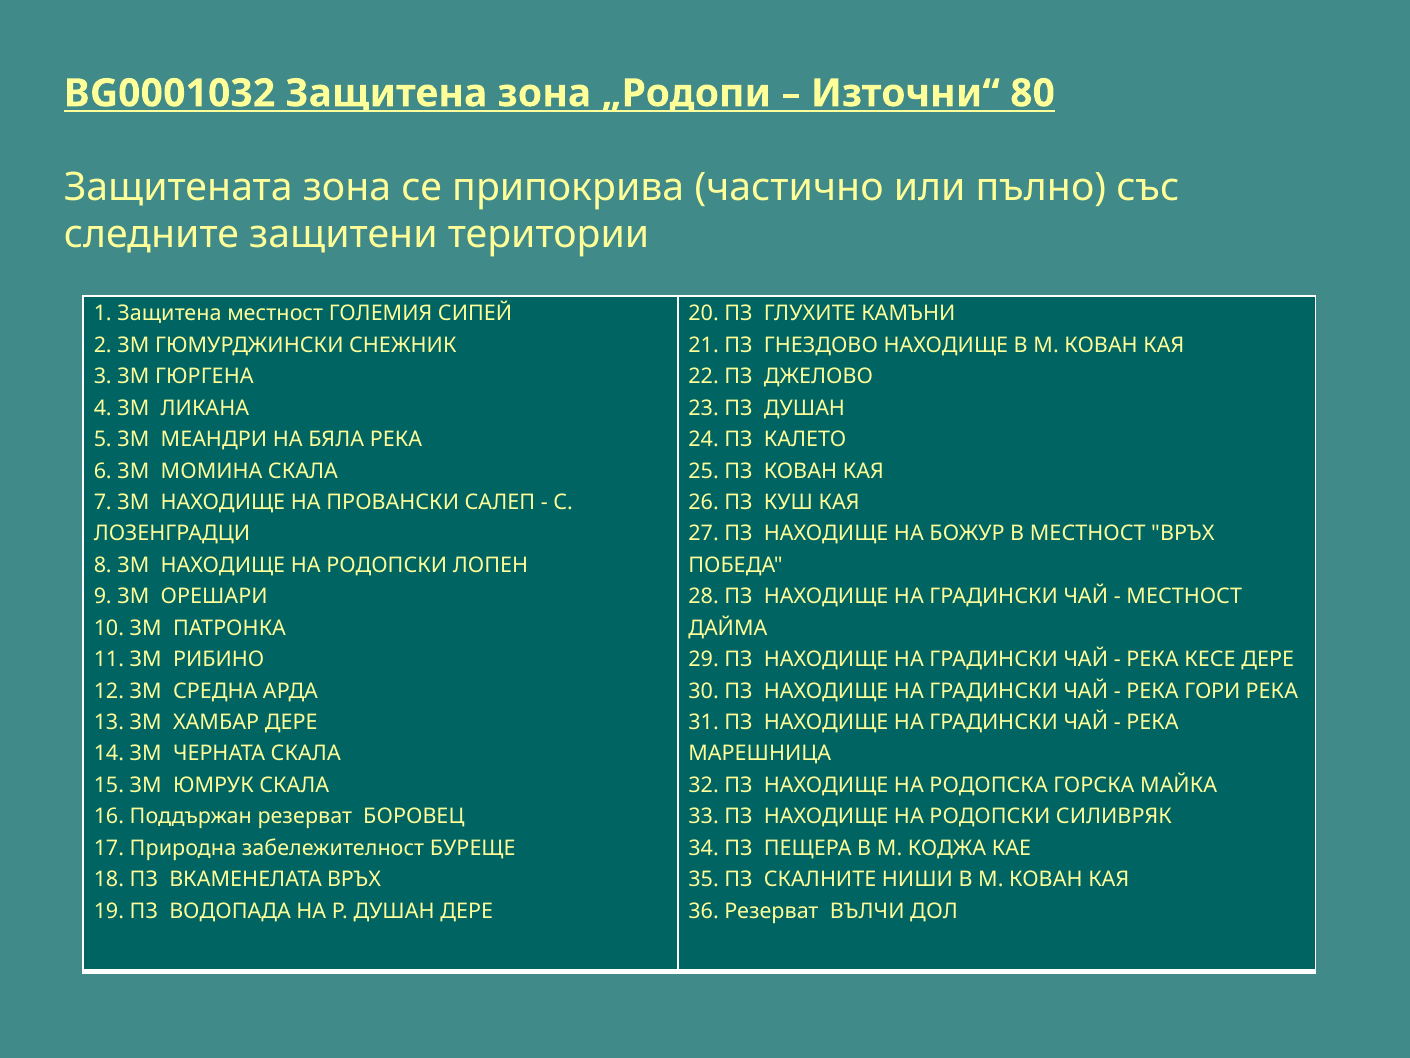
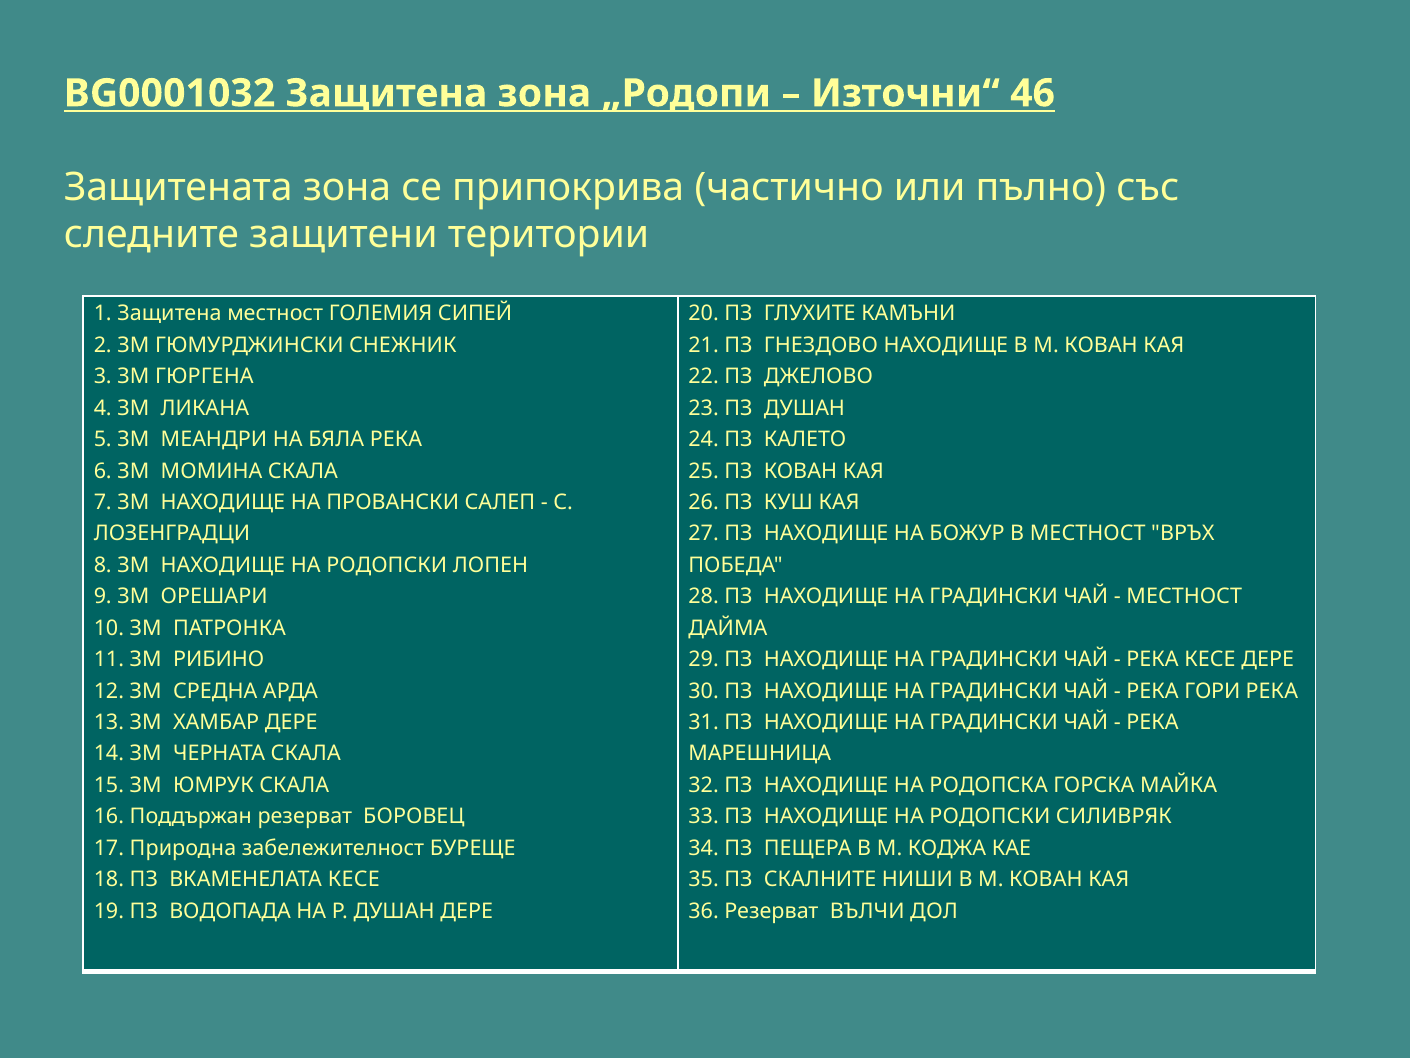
80: 80 -> 46 (1033, 93)
ВКАМЕНЕЛАТА ВРЪХ: ВРЪХ -> КЕСЕ (354, 879)
